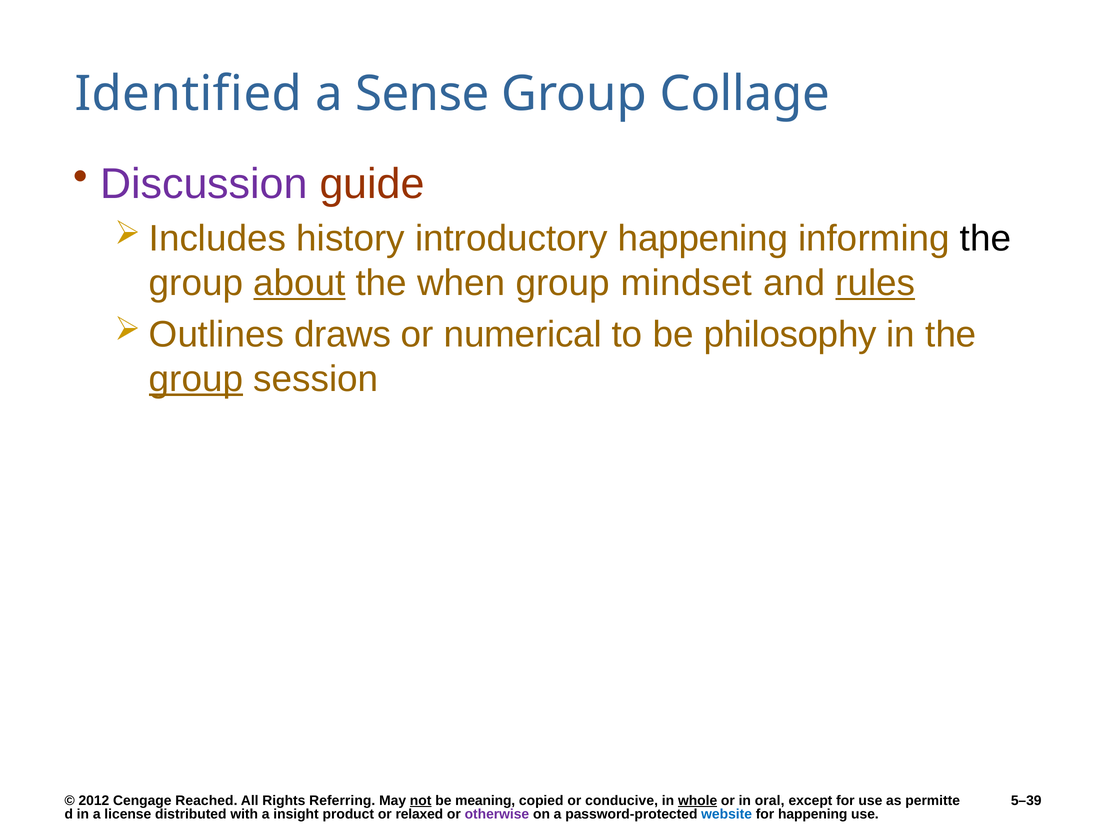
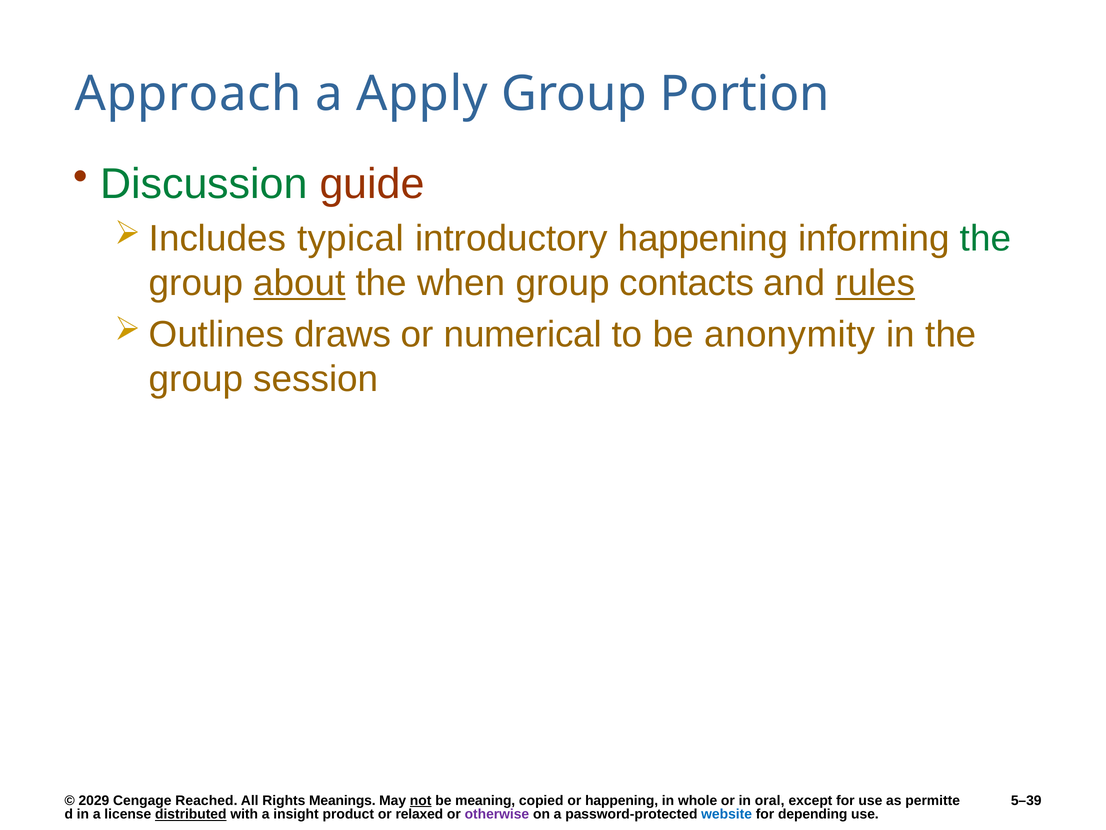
Identified: Identified -> Approach (188, 94)
Sense: Sense -> Apply (422, 94)
Collage: Collage -> Portion (745, 94)
Discussion colour: purple -> green (204, 184)
history: history -> typical (350, 239)
the colour: black -> green (986, 239)
mindset: mindset -> contacts (687, 283)
philosophy: philosophy -> anonymity (790, 334)
group underline: present -> none (196, 379)
2012: 2012 -> 2029 (94, 800)
Referring: Referring -> Meanings (342, 800)
or conducive: conducive -> happening (622, 800)
whole underline: present -> none (698, 800)
distributed underline: none -> present (191, 814)
for happening: happening -> depending (813, 814)
